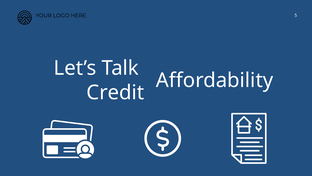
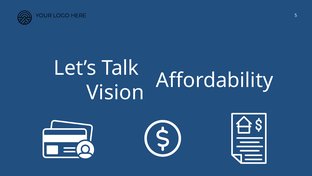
Credit: Credit -> Vision (115, 92)
